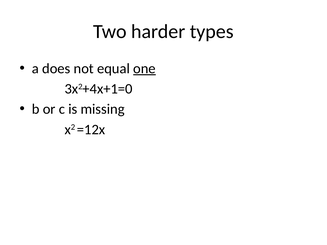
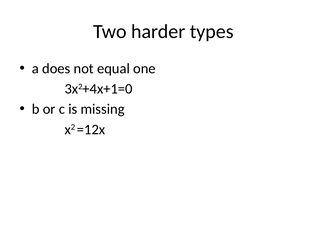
one underline: present -> none (144, 69)
